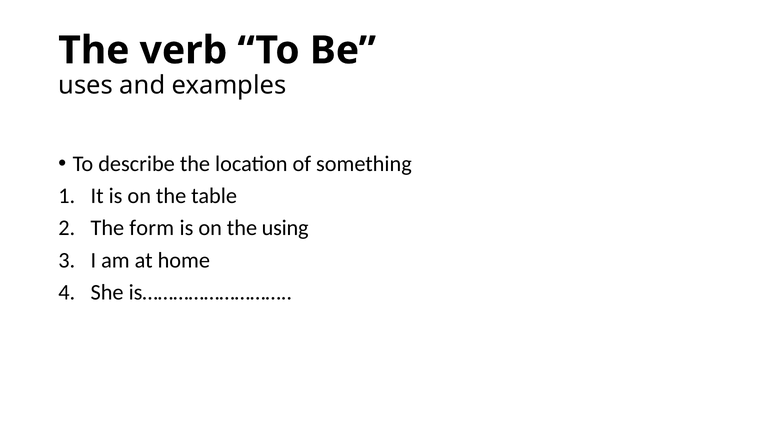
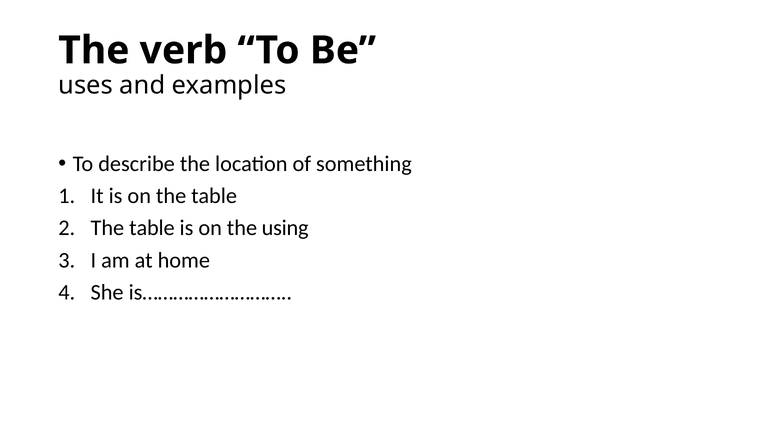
form: form -> table (152, 228)
